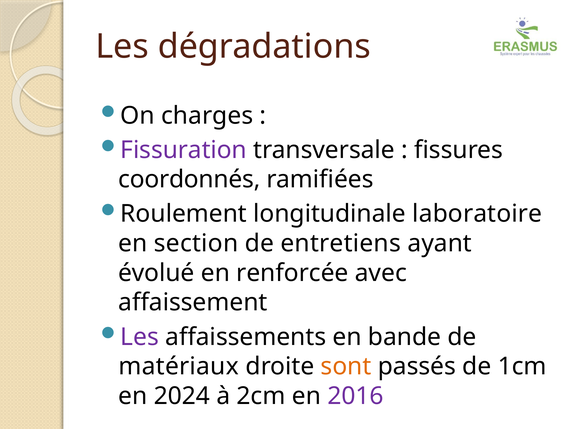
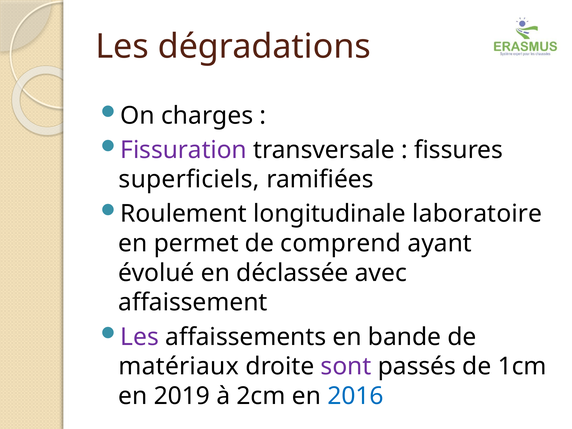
coordonnés: coordonnés -> superficiels (189, 179)
section: section -> permet (196, 243)
entretiens: entretiens -> comprend (341, 243)
renforcée: renforcée -> déclassée (292, 273)
sont colour: orange -> purple (346, 366)
2024: 2024 -> 2019 (182, 396)
2016 colour: purple -> blue (355, 396)
